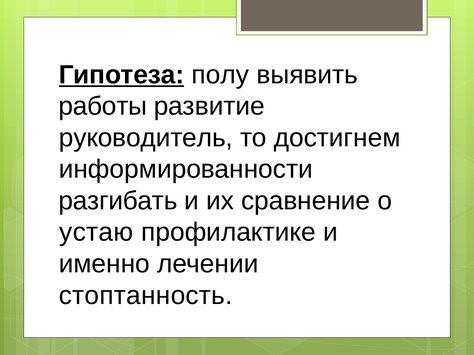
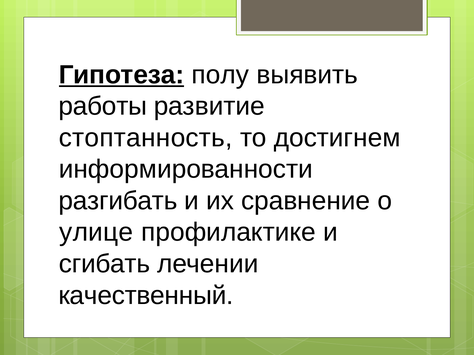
руководитель: руководитель -> стоптанность (146, 138)
устаю: устаю -> улице (96, 233)
именно: именно -> сгибать (104, 264)
стоптанность: стоптанность -> качественный (146, 296)
